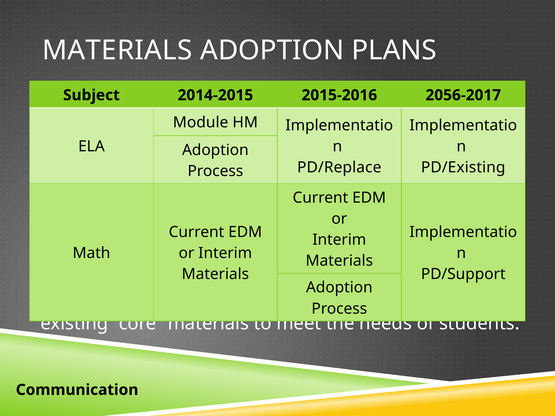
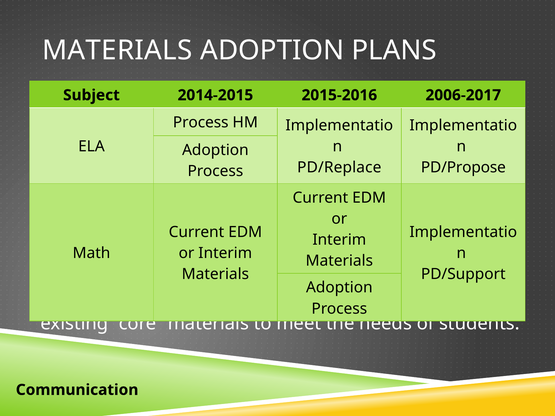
2056-2017: 2056-2017 -> 2006-2017 (463, 95)
Module: Module -> Process (201, 123)
PD/Existing: PD/Existing -> PD/Propose (463, 168)
